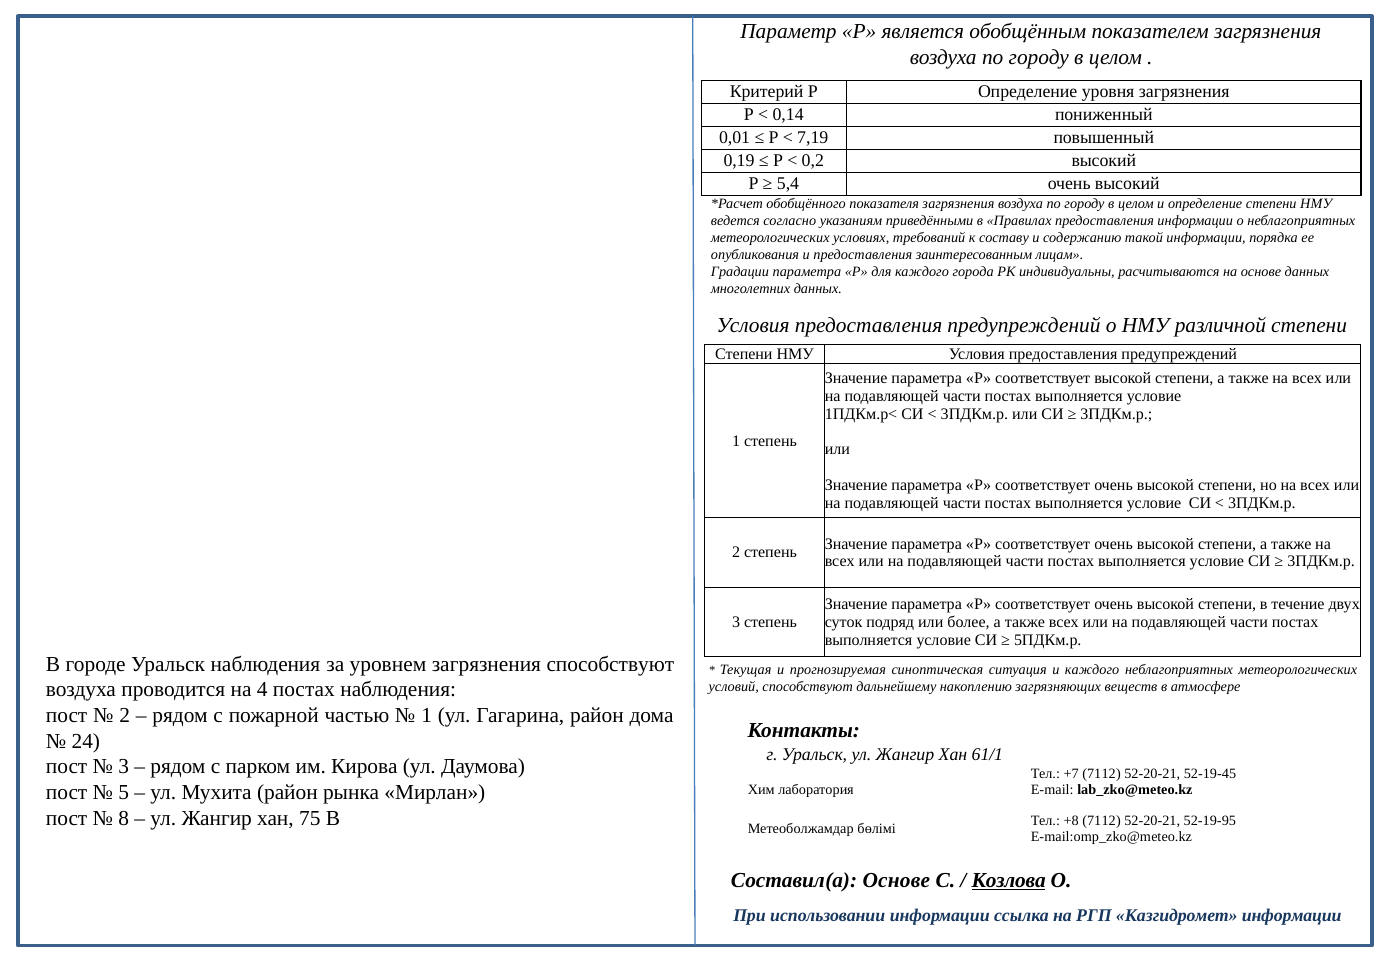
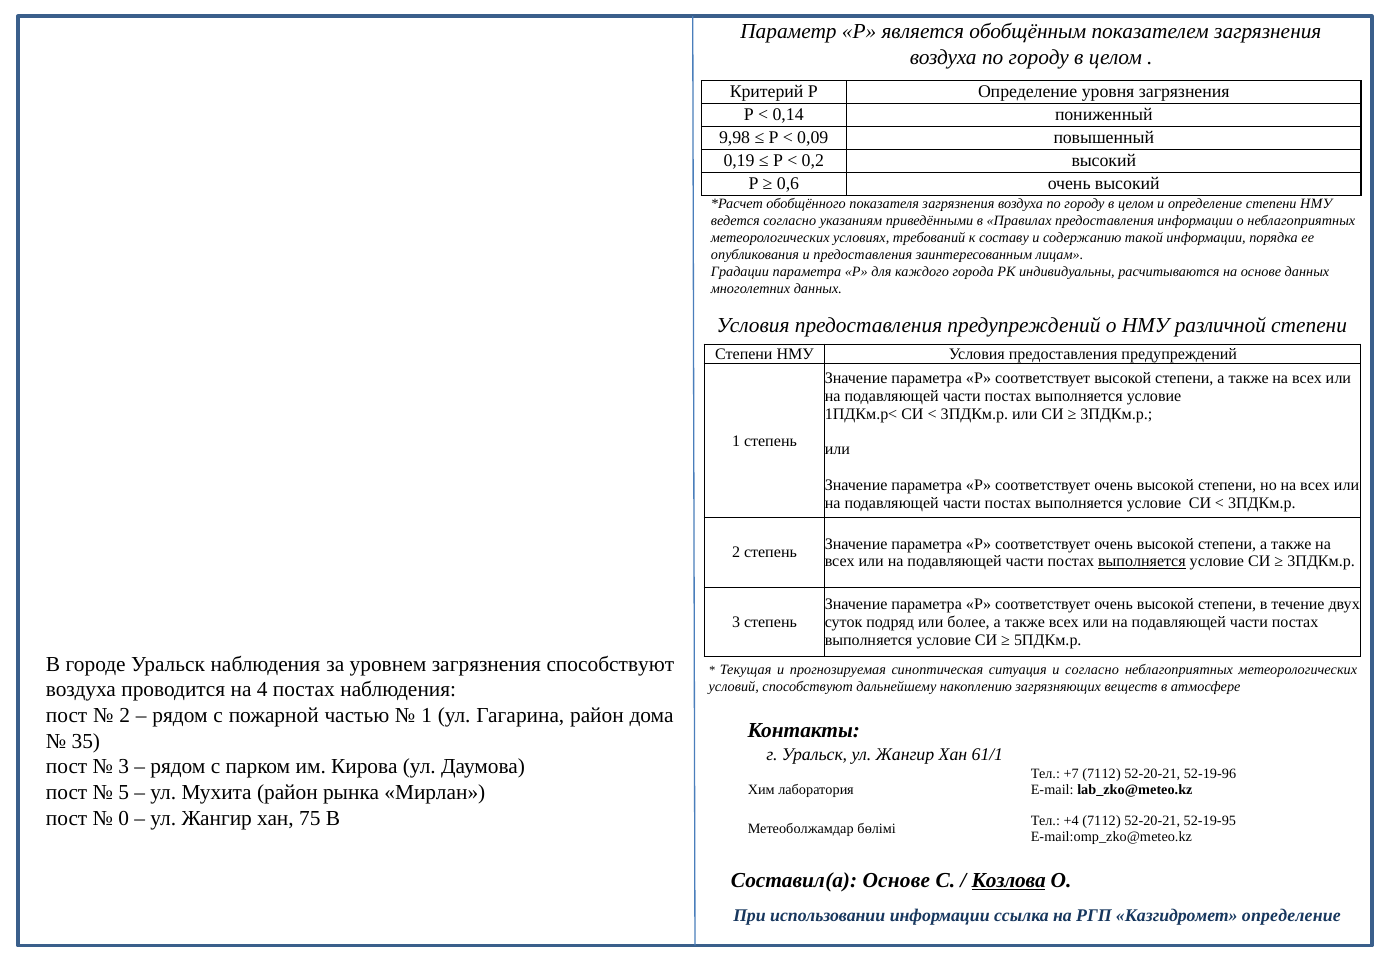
0,01: 0,01 -> 9,98 (735, 138)
7,19: 7,19 -> 0,09 (813, 138)
5,4: 5,4 -> 0,6 (788, 184)
выполняется underline: none -> present (1142, 562)
и каждого: каждого -> согласно (1092, 670)
24: 24 -> 35 (86, 741)
52-19-45: 52-19-45 -> 52-19-96 (1210, 774)
8: 8 -> 0 (124, 818)
+8: +8 -> +4 (1071, 821)
Казгидромет информации: информации -> определение (1291, 916)
